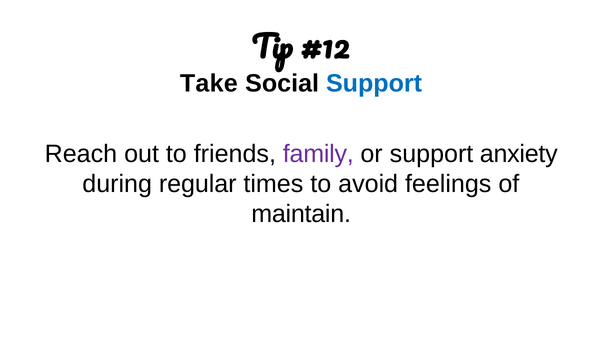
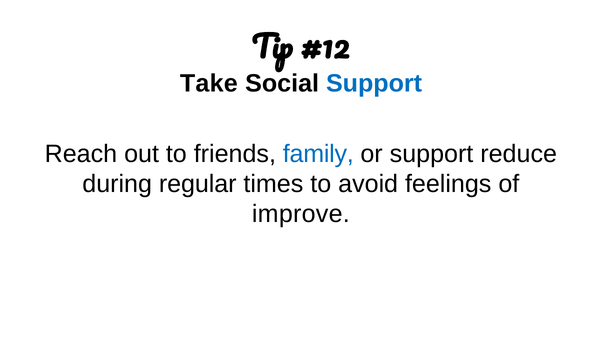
family colour: purple -> blue (318, 154)
anxiety: anxiety -> reduce (519, 154)
maintain: maintain -> improve (301, 214)
